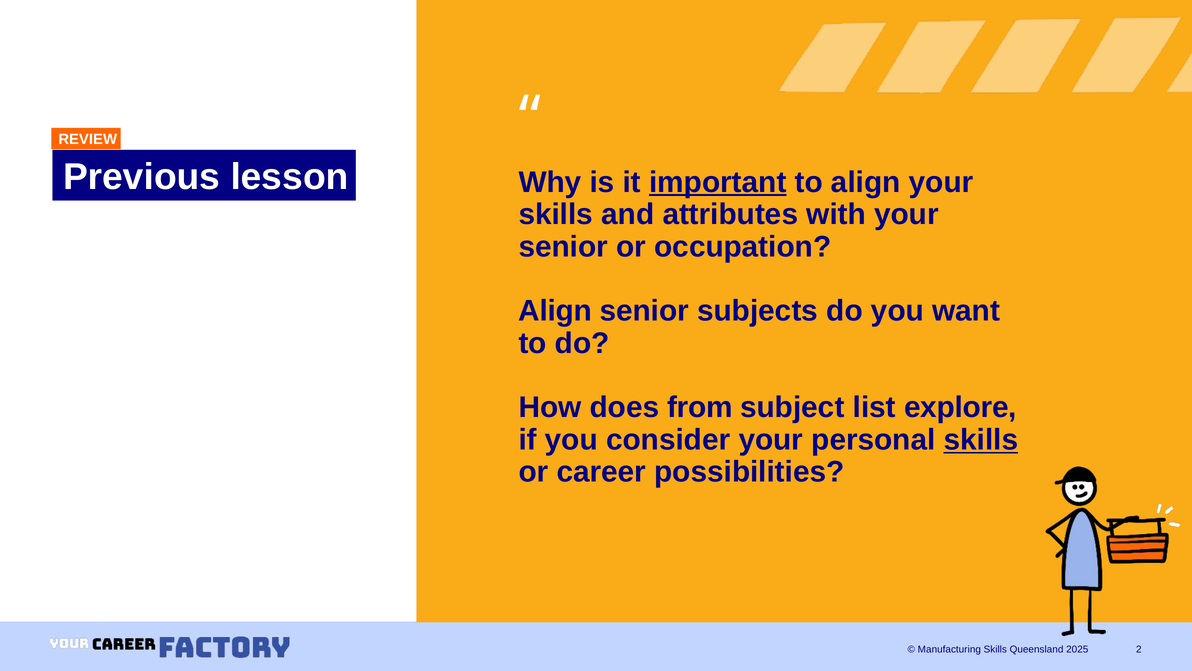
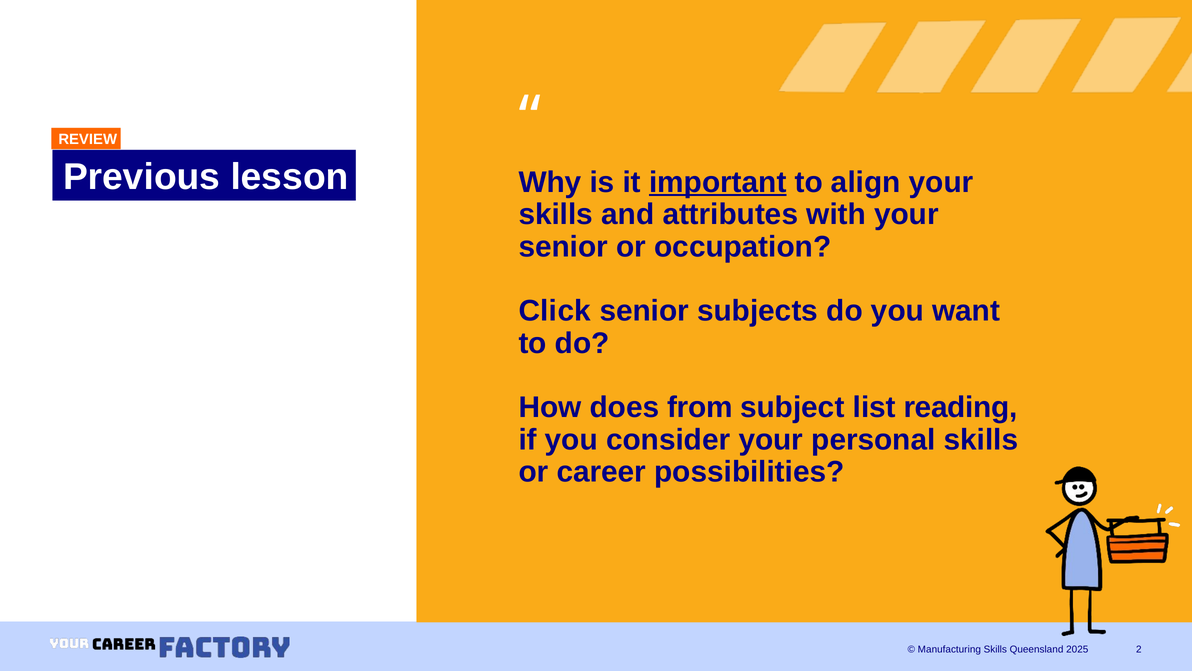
Align: Align -> Click (555, 311)
explore: explore -> reading (960, 407)
skills underline: present -> none (981, 440)
